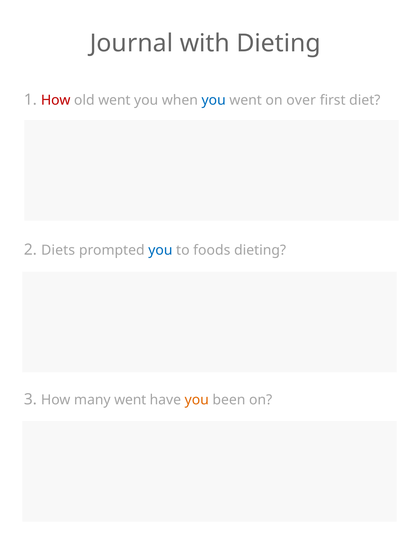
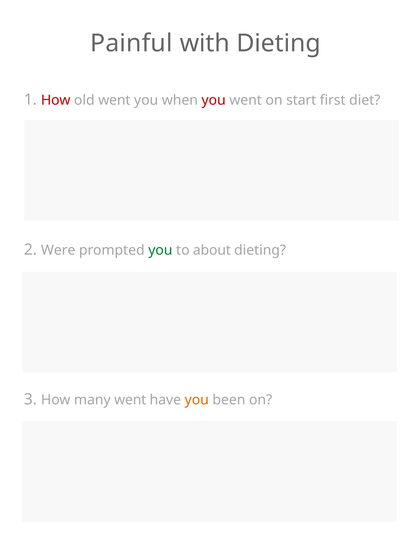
Journal: Journal -> Painful (131, 43)
you colour: blue -> red (214, 100)
over: over -> start (301, 100)
Diets: Diets -> Were (58, 250)
you colour: blue -> green (160, 250)
foods: foods -> about (212, 250)
